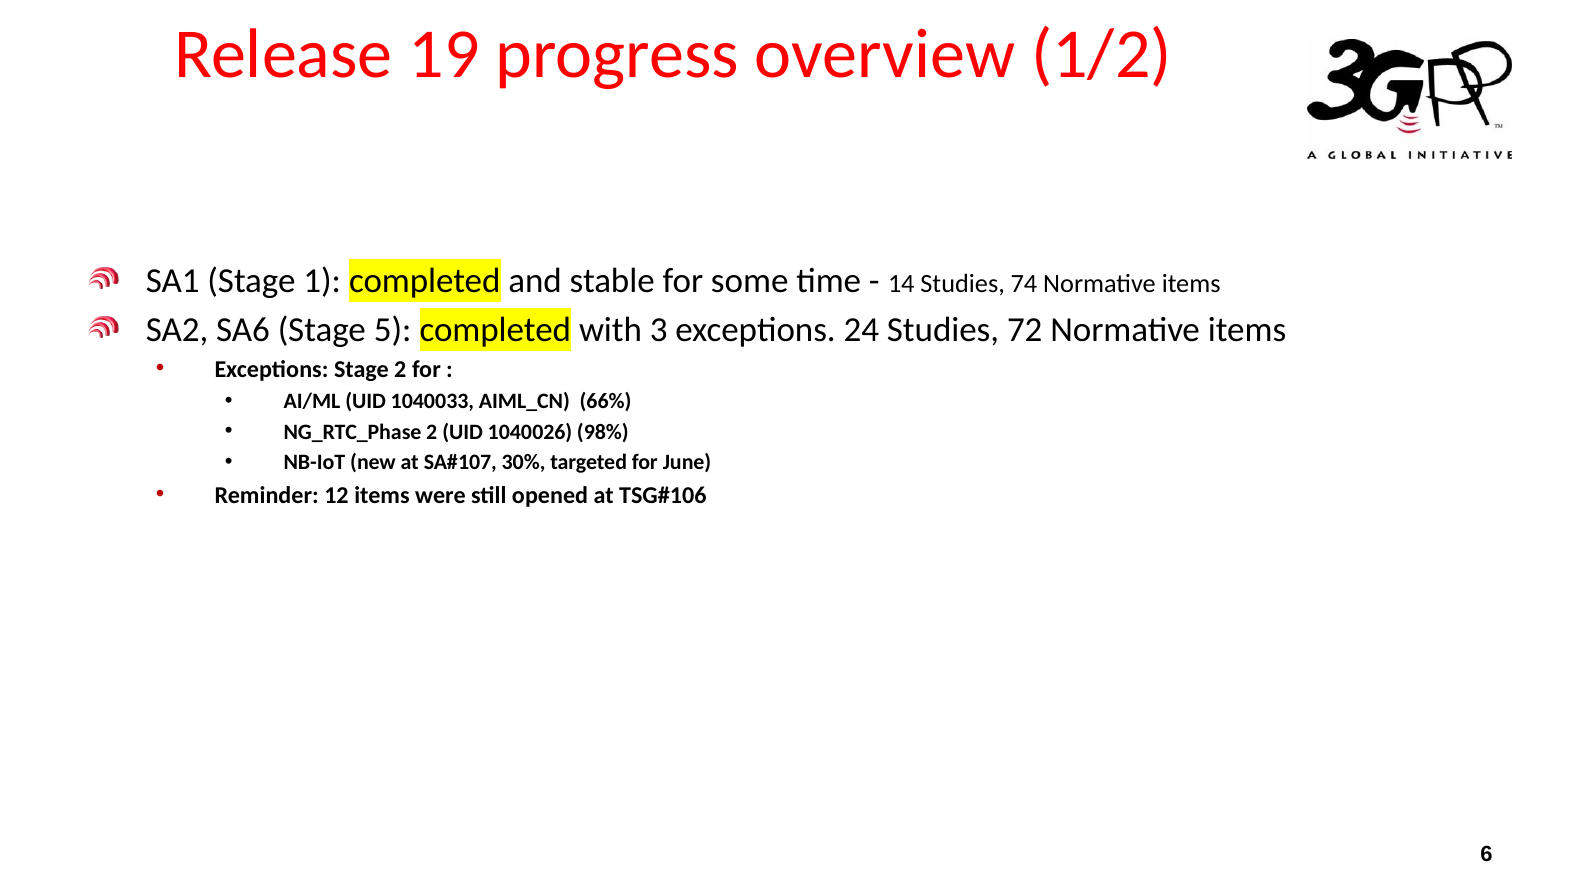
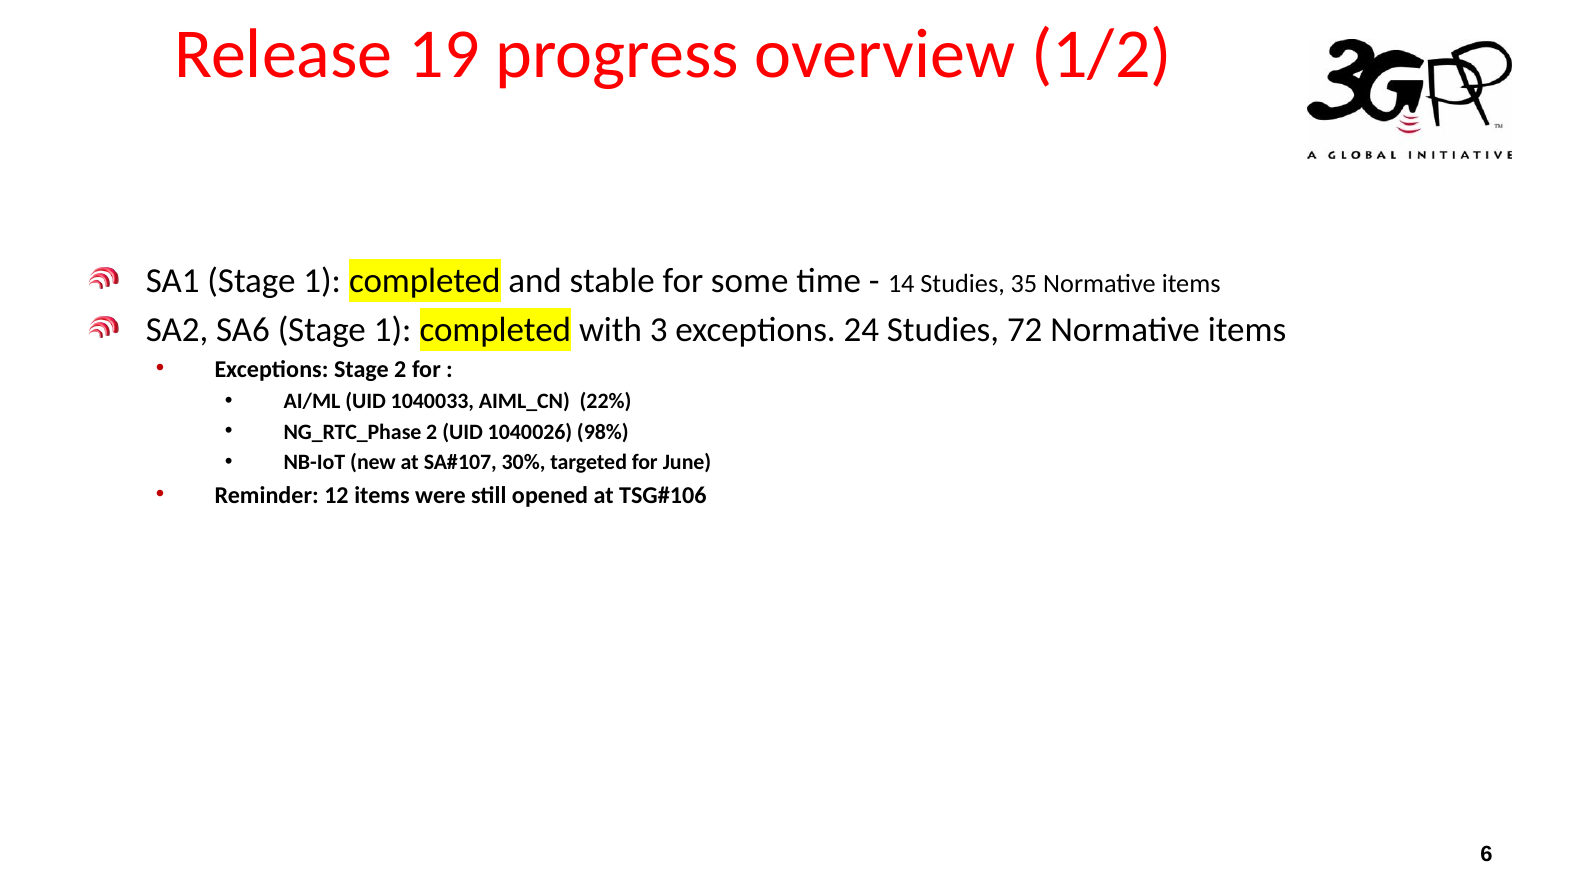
74: 74 -> 35 (1024, 283)
SA6 Stage 5: 5 -> 1 (393, 330)
66%: 66% -> 22% (606, 401)
